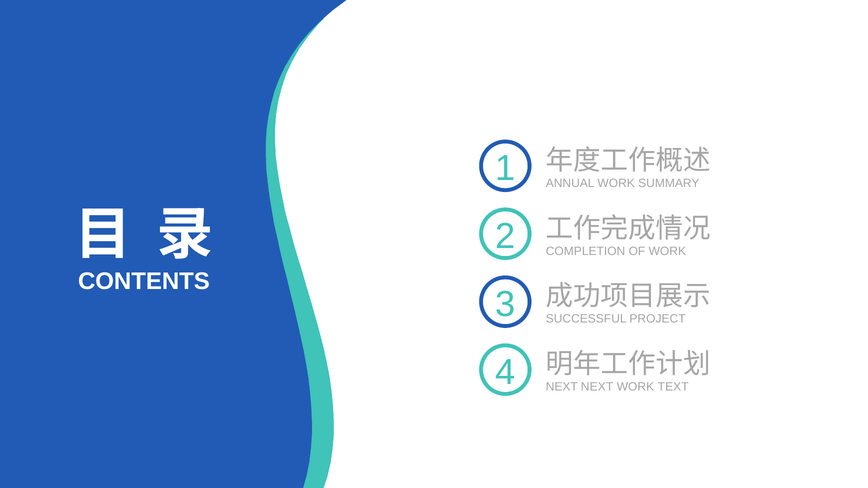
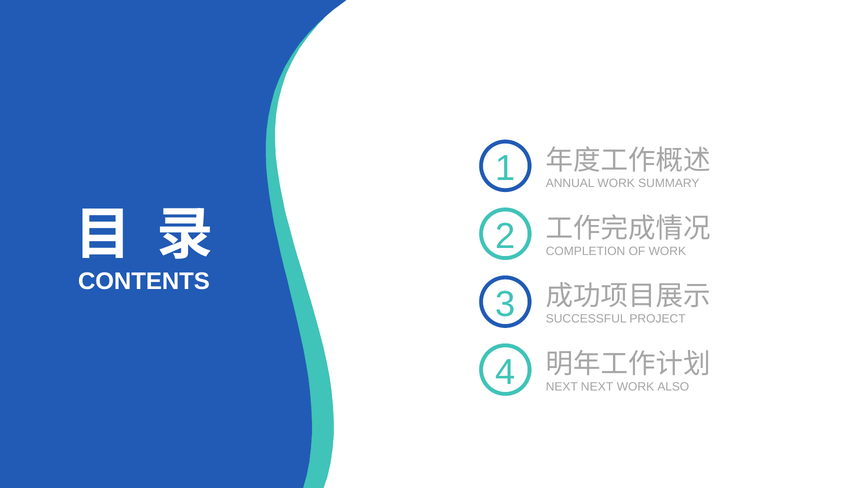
TEXT: TEXT -> ALSO (673, 387)
